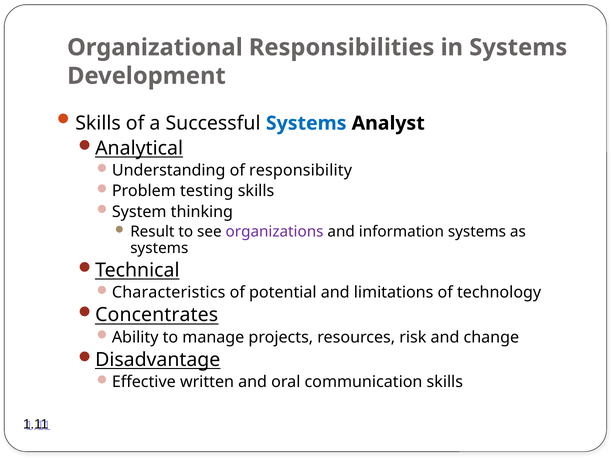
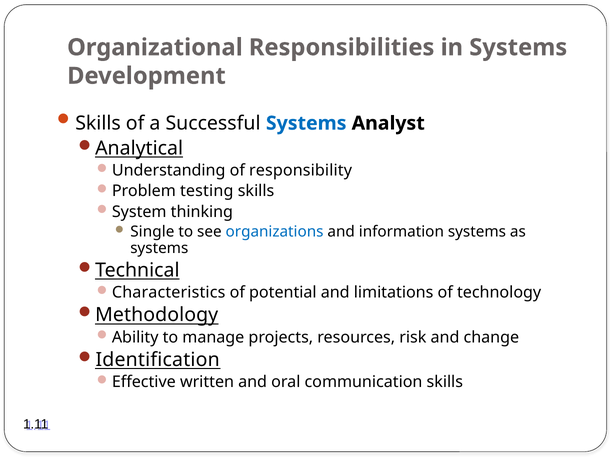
Result: Result -> Single (152, 232)
organizations colour: purple -> blue (275, 232)
Concentrates: Concentrates -> Methodology (157, 315)
Disadvantage: Disadvantage -> Identification (158, 360)
